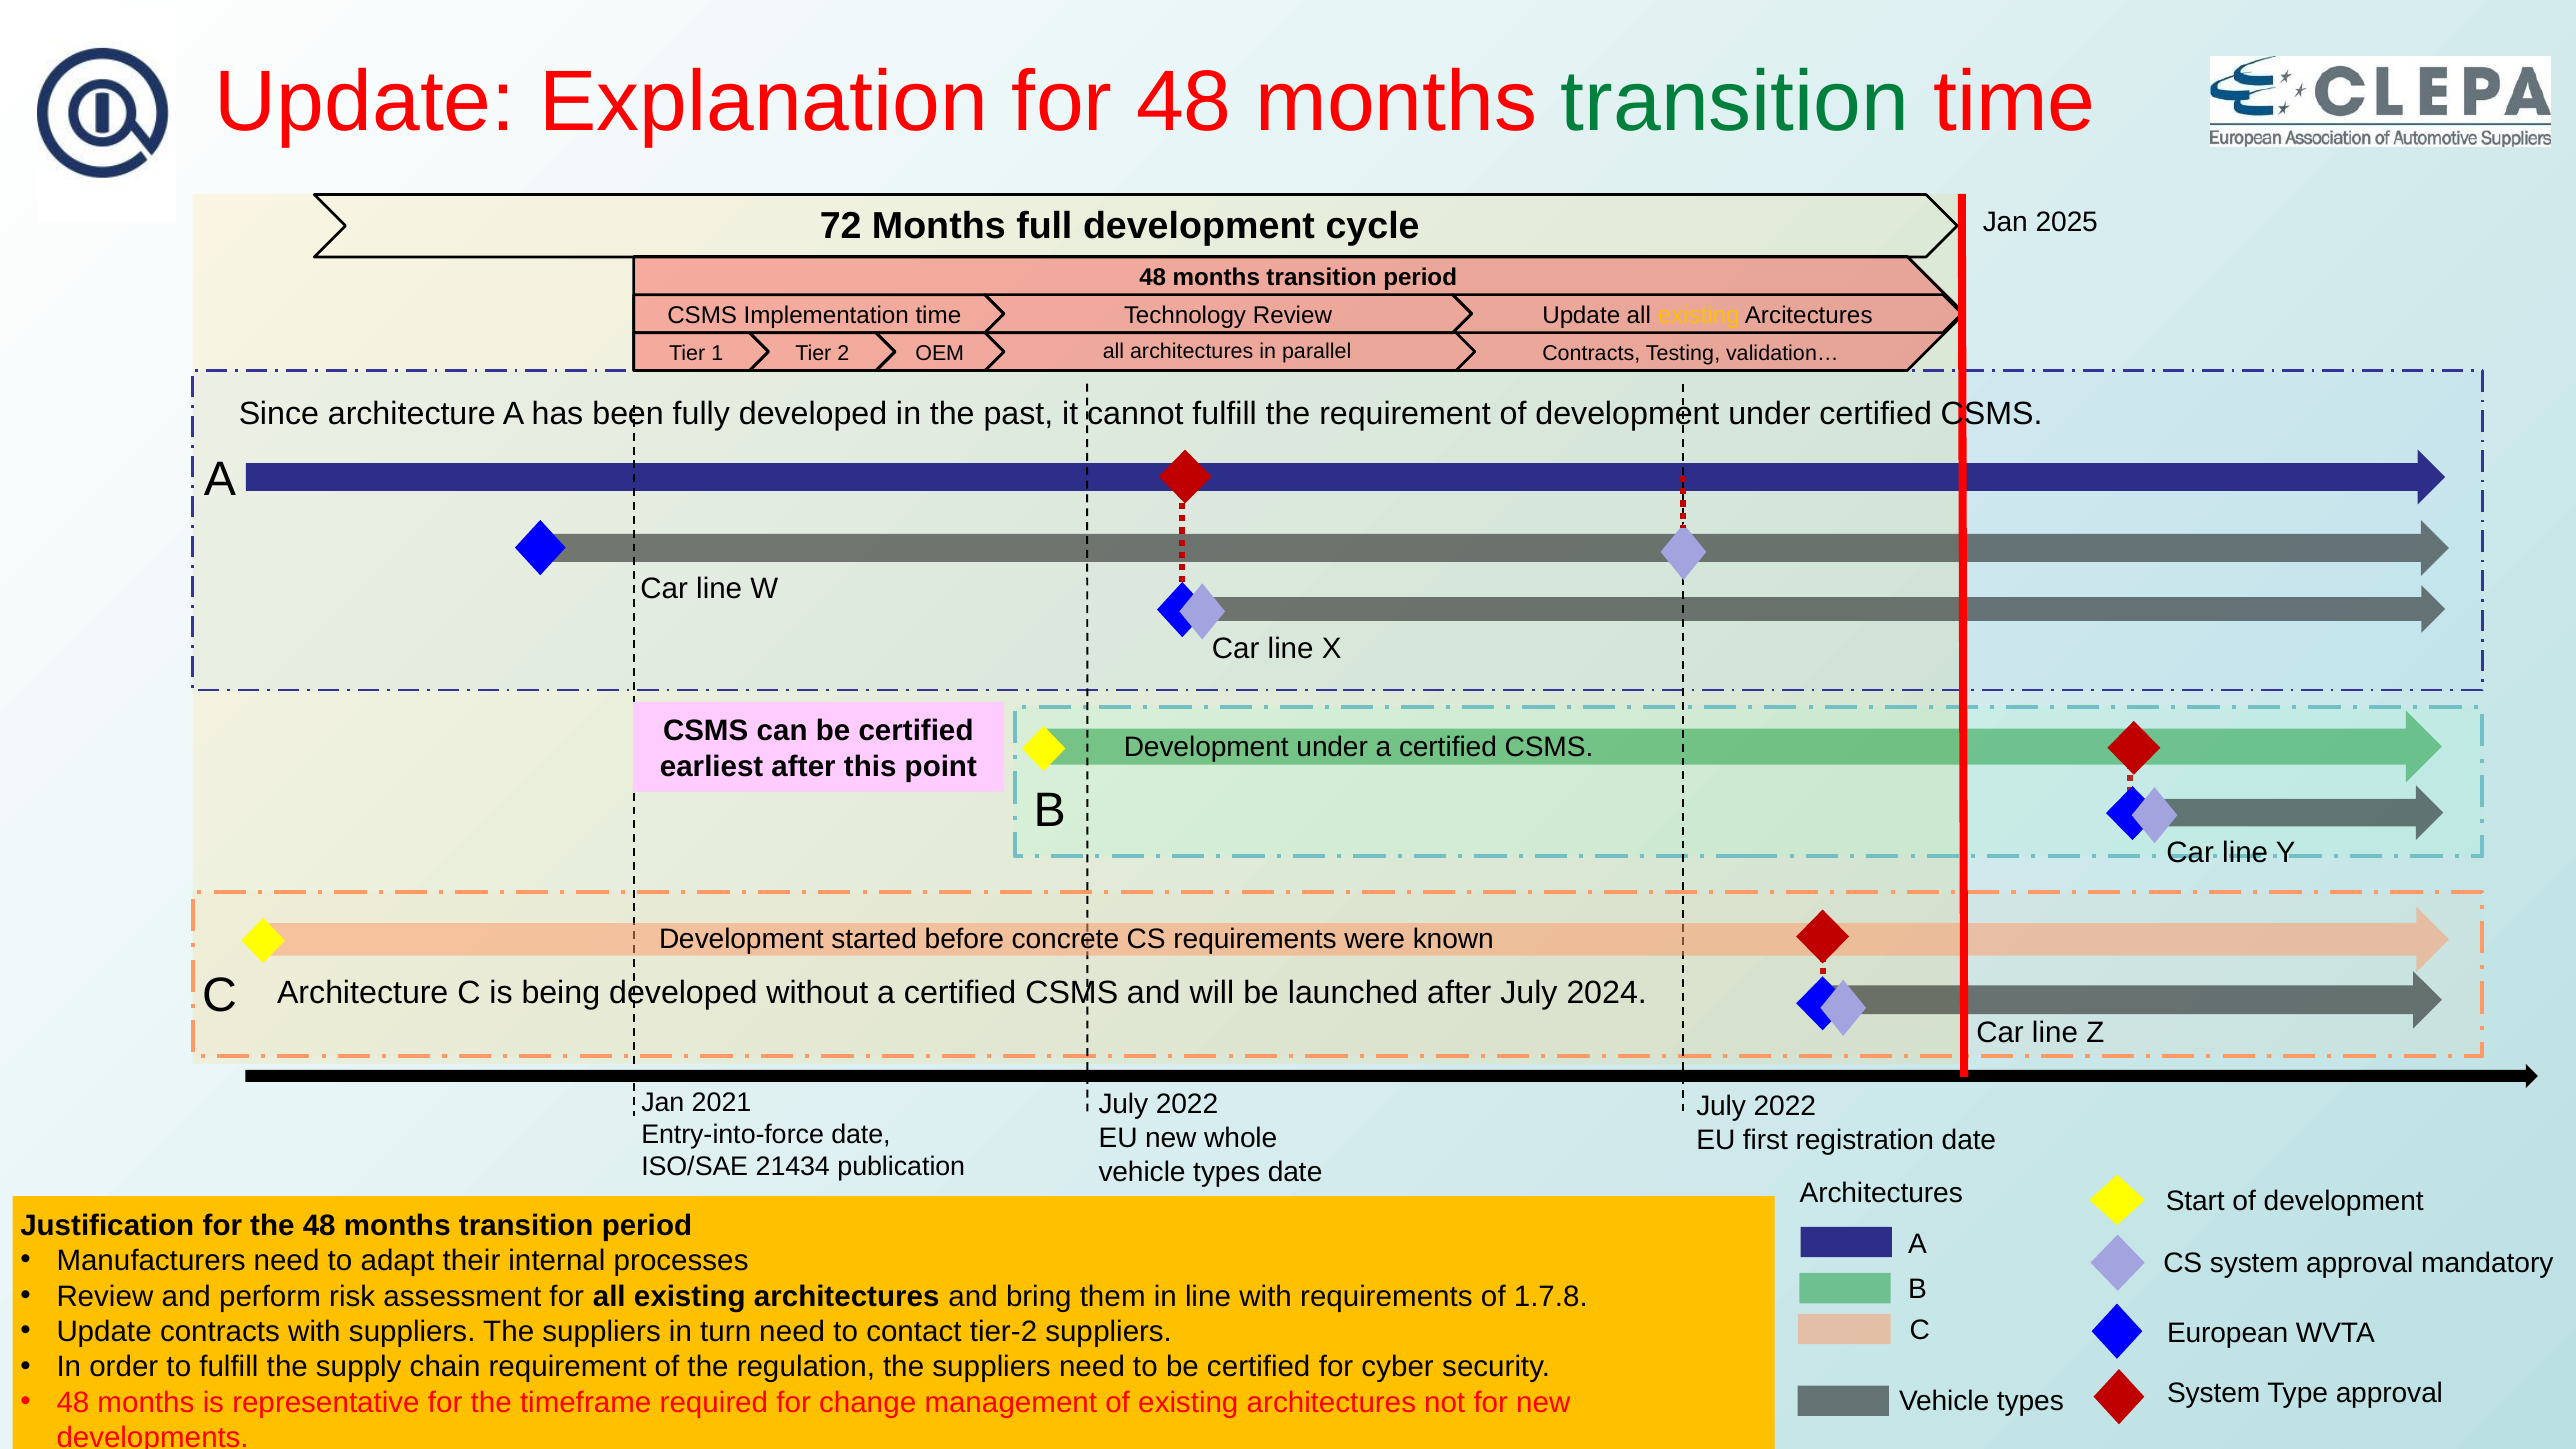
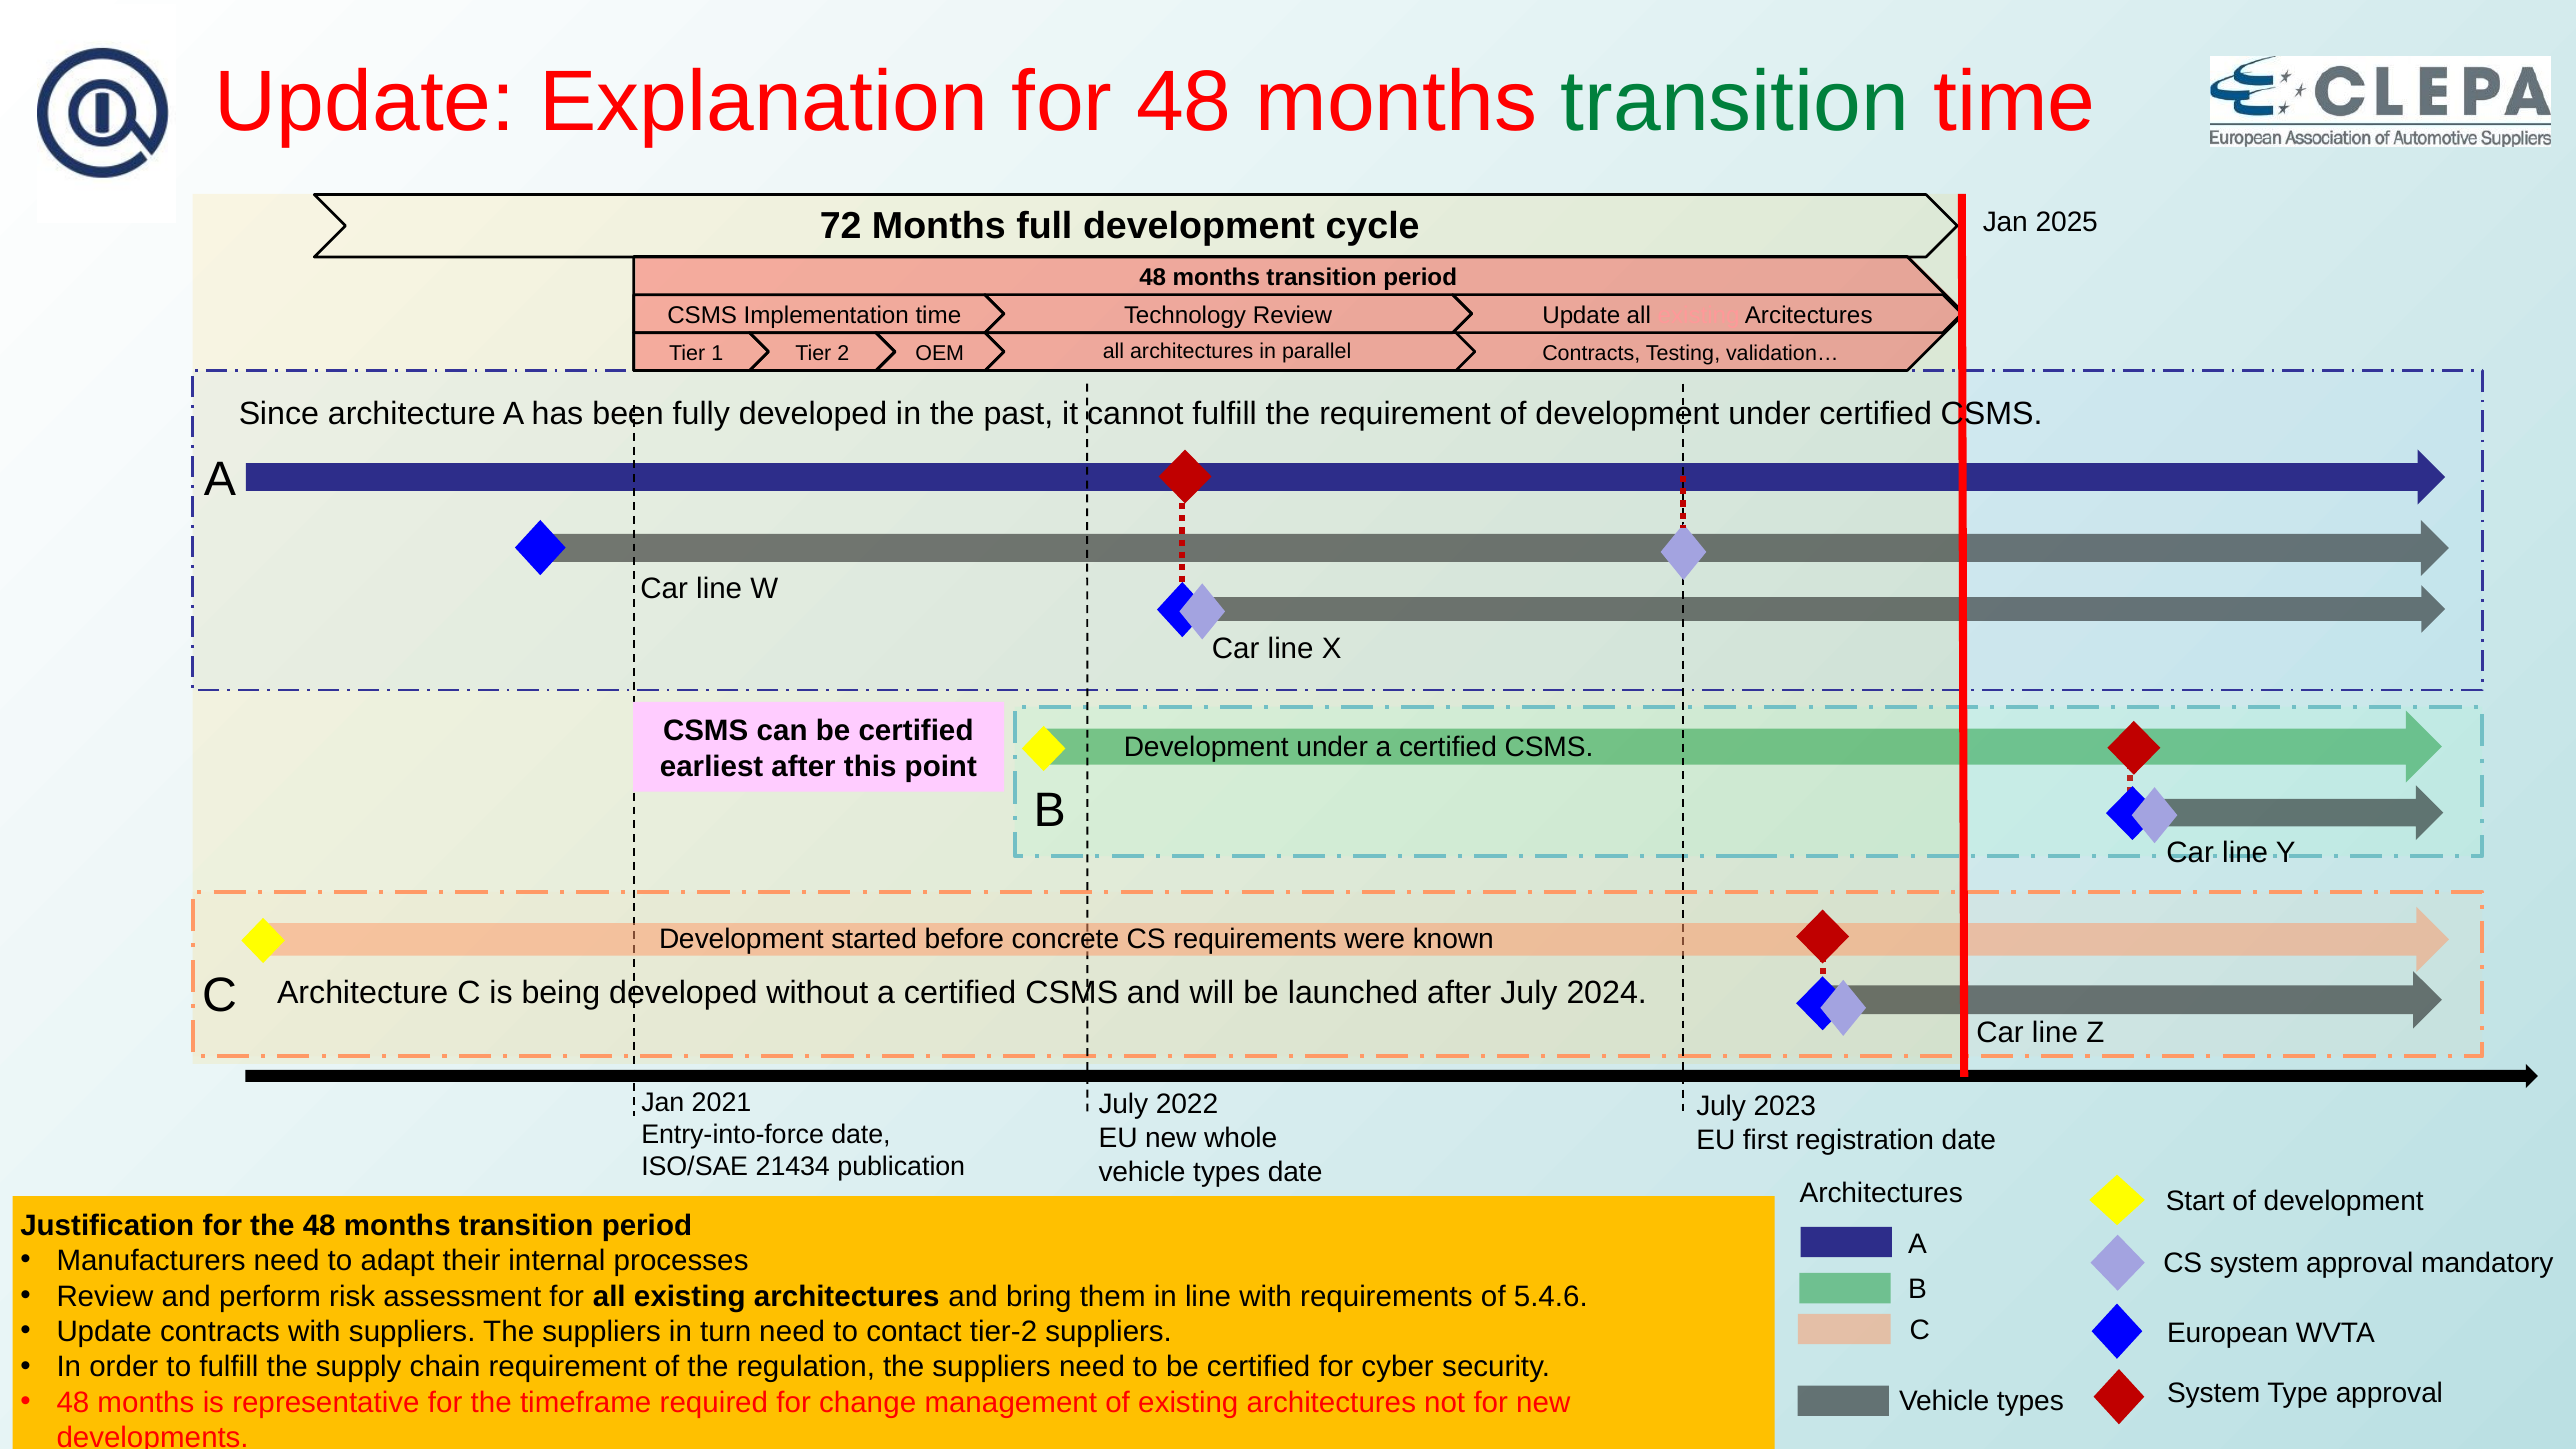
existing colour: yellow -> pink (1699, 315)
2022: 2022 -> 2023 (1785, 1106)
1.7.8: 1.7.8 -> 5.4.6 (1551, 1296)
